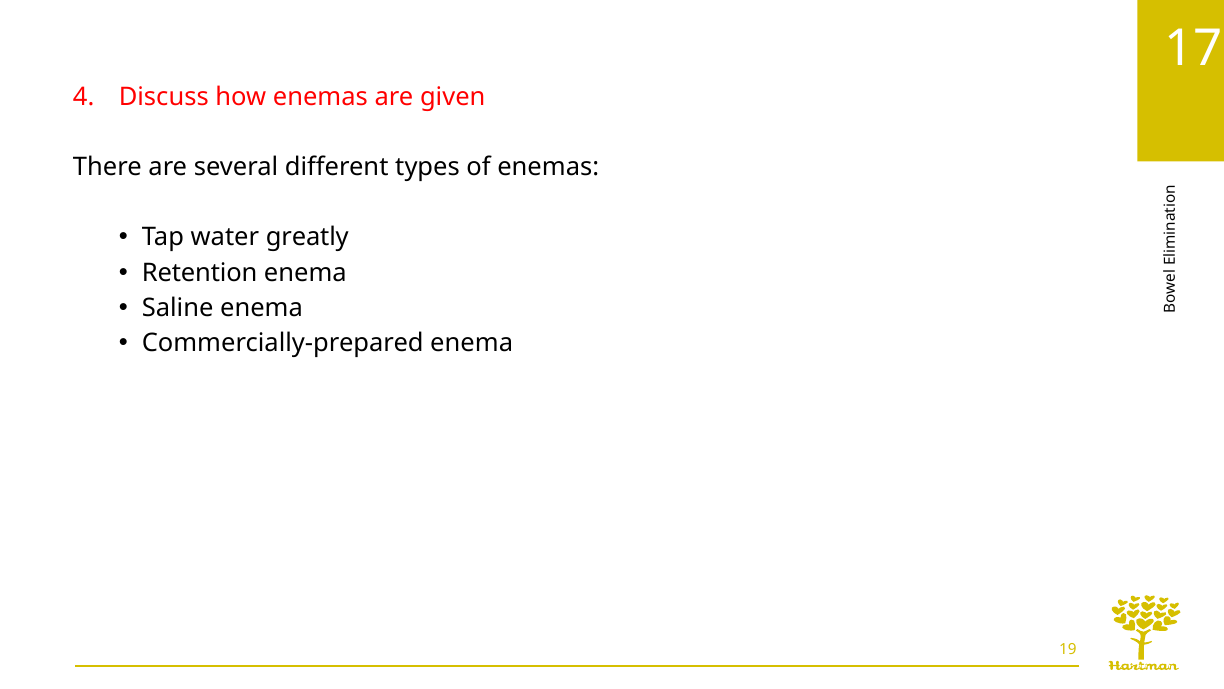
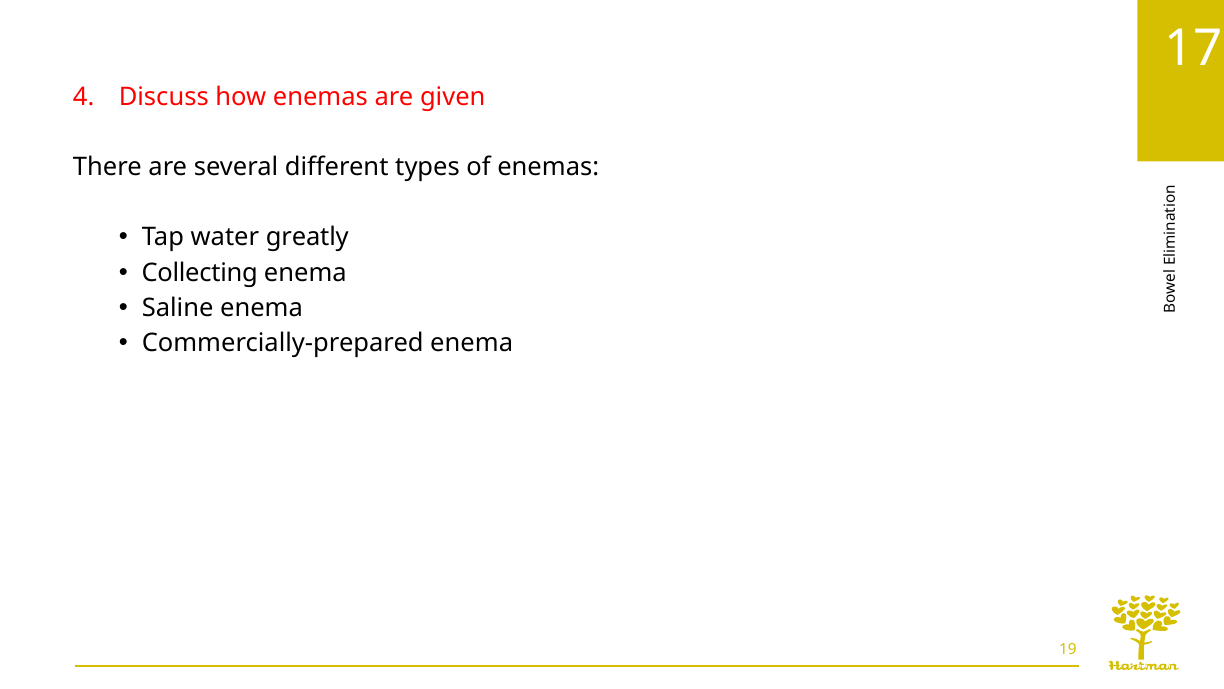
Retention: Retention -> Collecting (200, 273)
